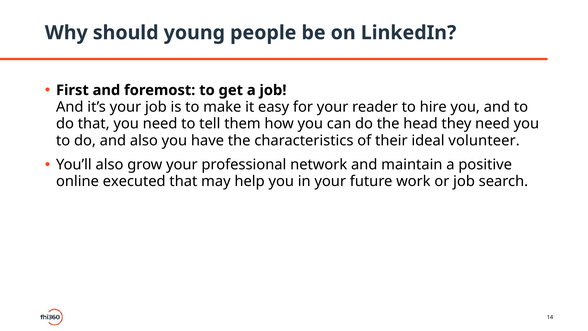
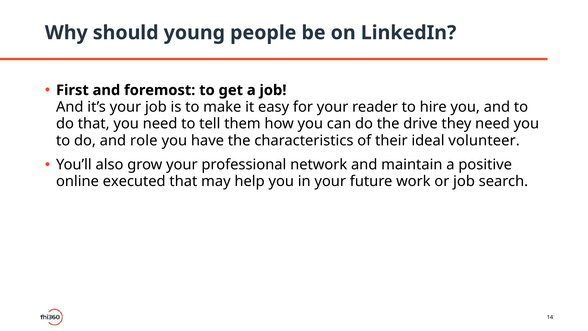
head: head -> drive (421, 124)
and also: also -> role (144, 140)
